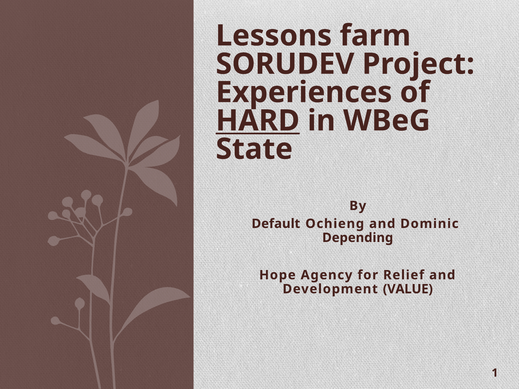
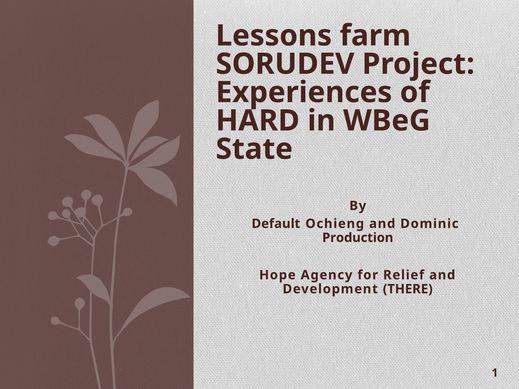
HARD underline: present -> none (258, 121)
Depending: Depending -> Production (358, 238)
VALUE: VALUE -> THERE (408, 289)
